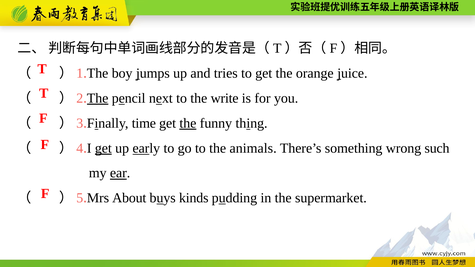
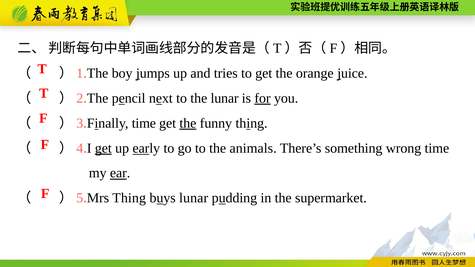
The underline: present -> none (98, 98)
the write: write -> lunar (225, 98)
for underline: none -> present (263, 98)
wrong such: such -> time (437, 148)
About: About -> Thing (129, 198)
buys kinds: kinds -> lunar (194, 198)
